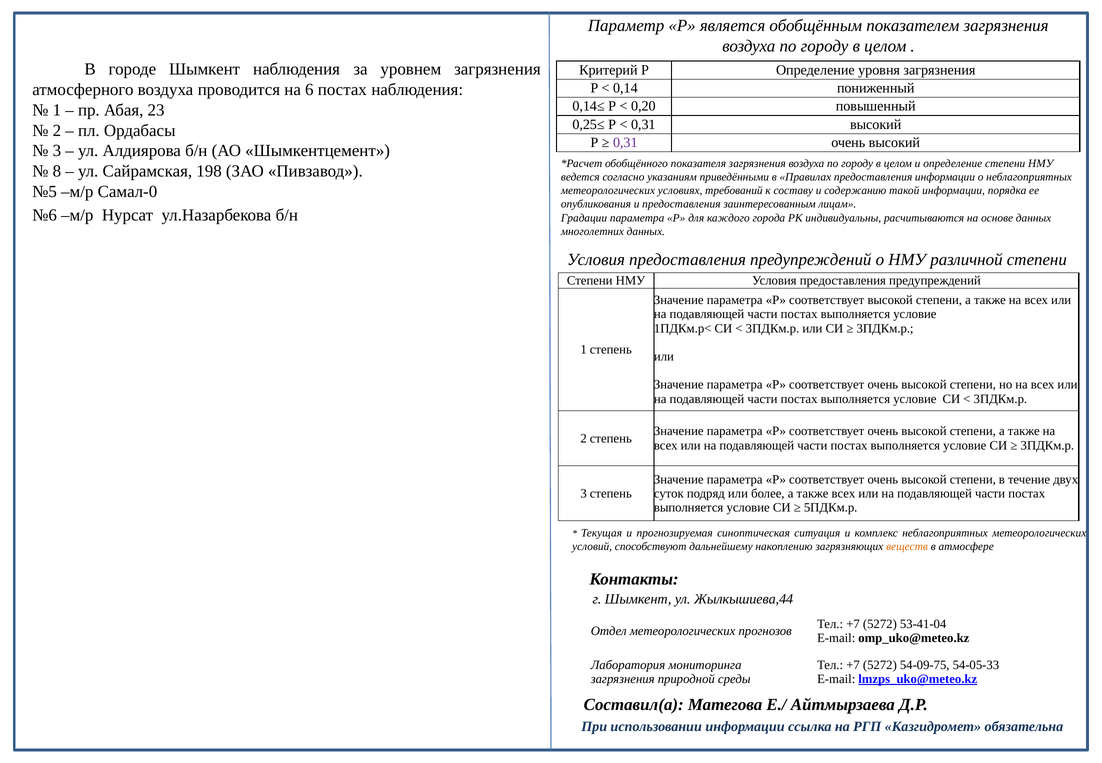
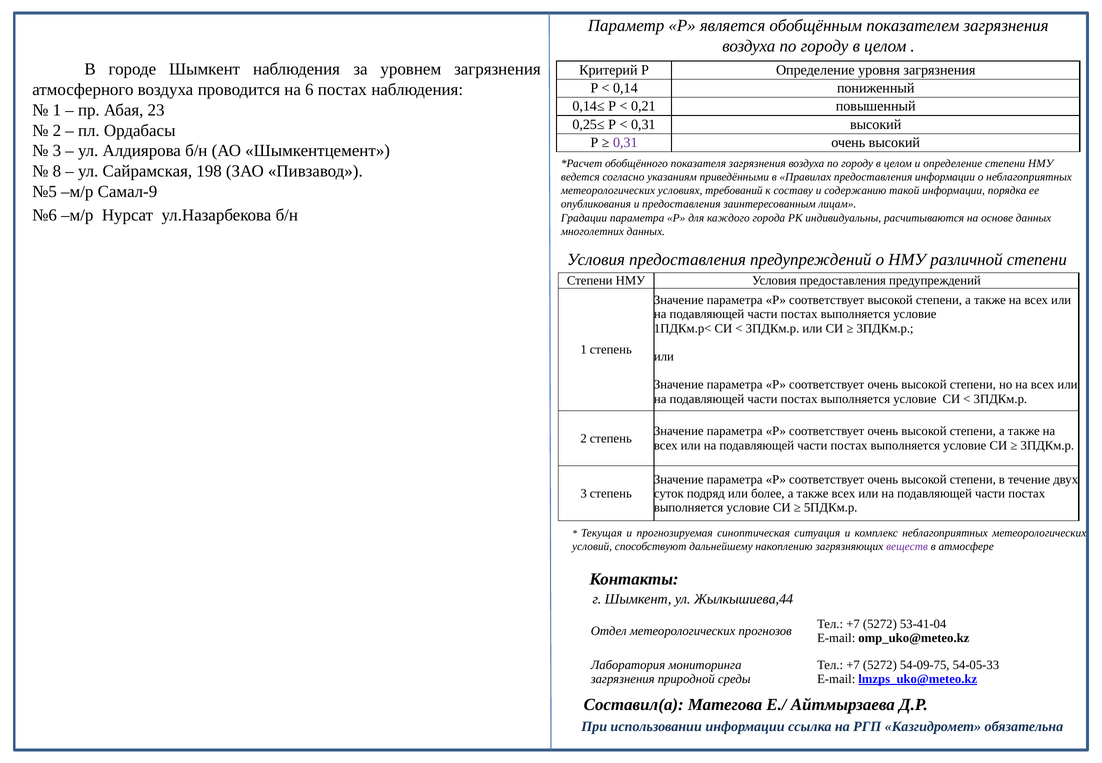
0,20: 0,20 -> 0,21 (643, 106)
Самал-0: Самал-0 -> Самал-9 (127, 191)
веществ colour: orange -> purple (907, 546)
